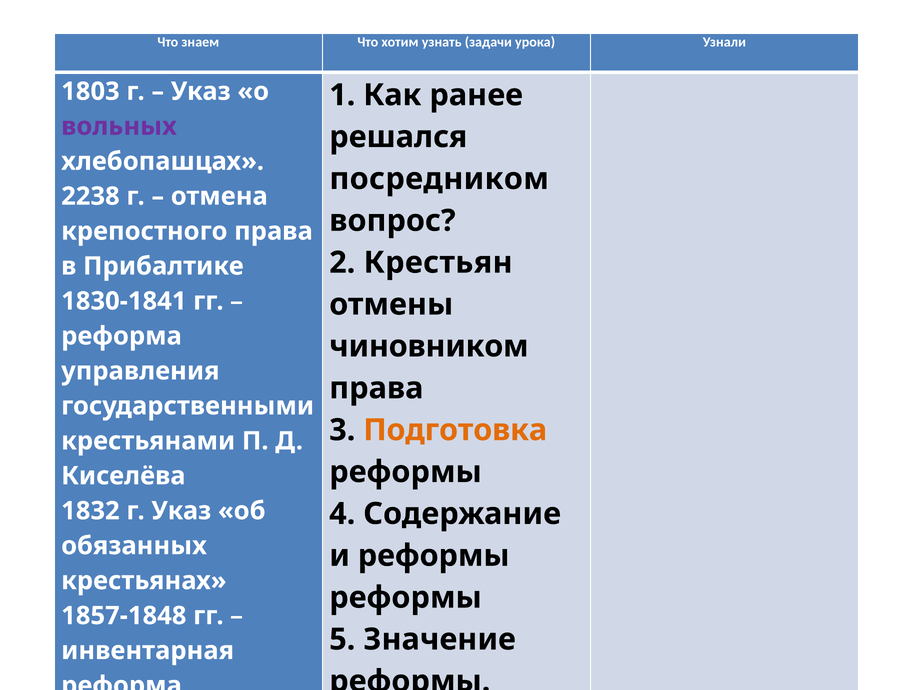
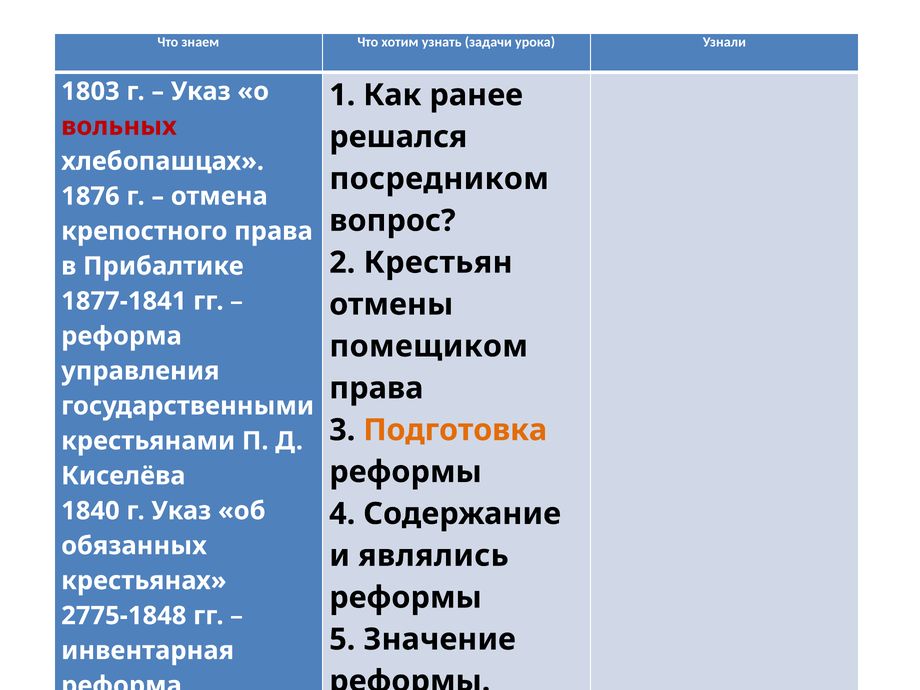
вольных colour: purple -> red (119, 126)
2238: 2238 -> 1876 (90, 196)
1830-1841: 1830-1841 -> 1877-1841 (124, 301)
чиновником: чиновником -> помещиком (429, 346)
1832: 1832 -> 1840 (90, 511)
и реформы: реформы -> являлись (433, 556)
1857-1848: 1857-1848 -> 2775-1848 (124, 616)
